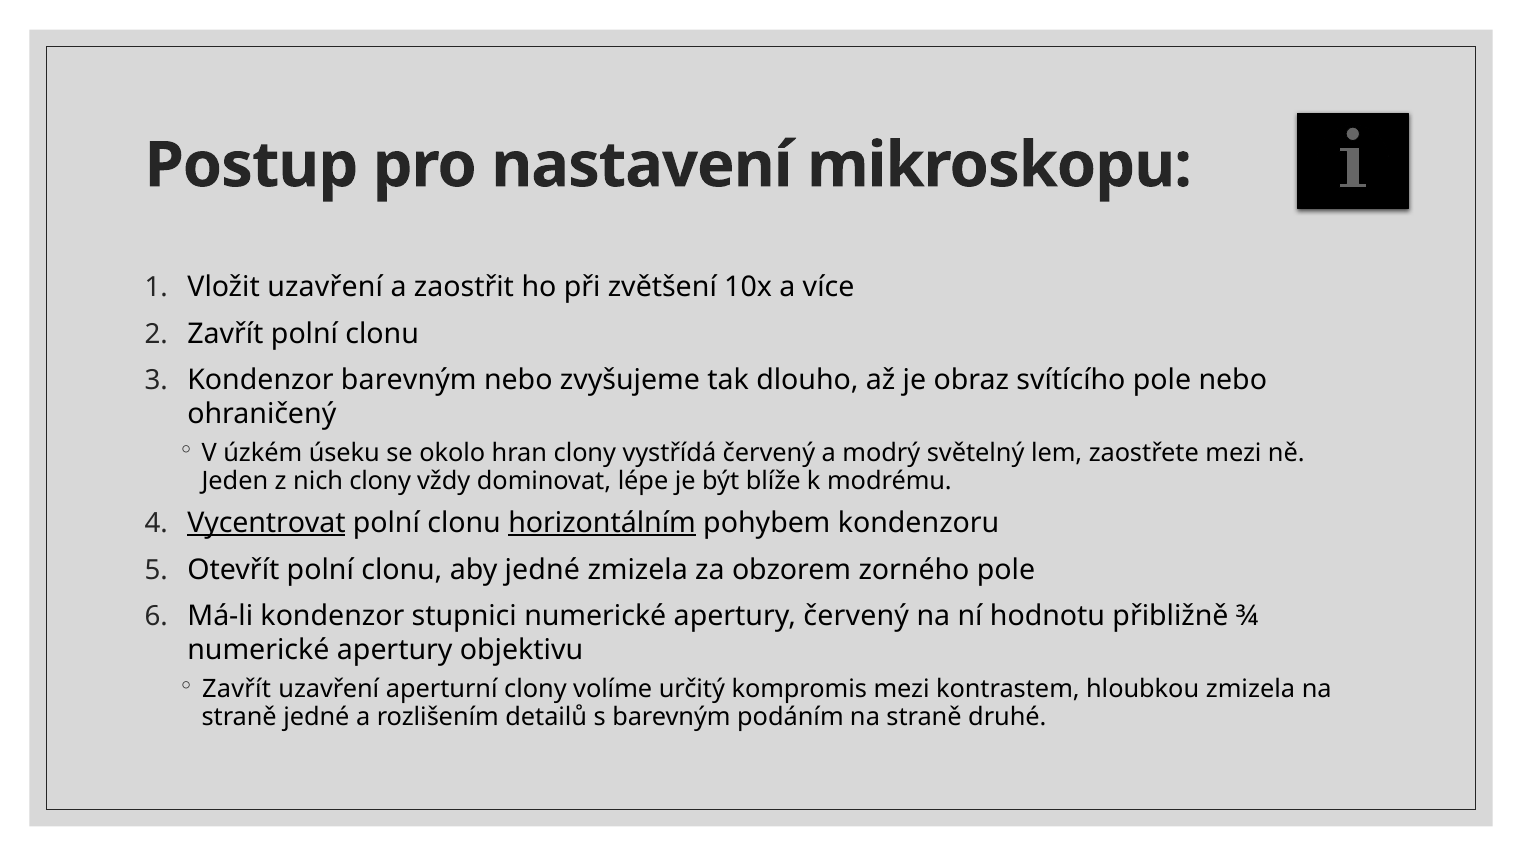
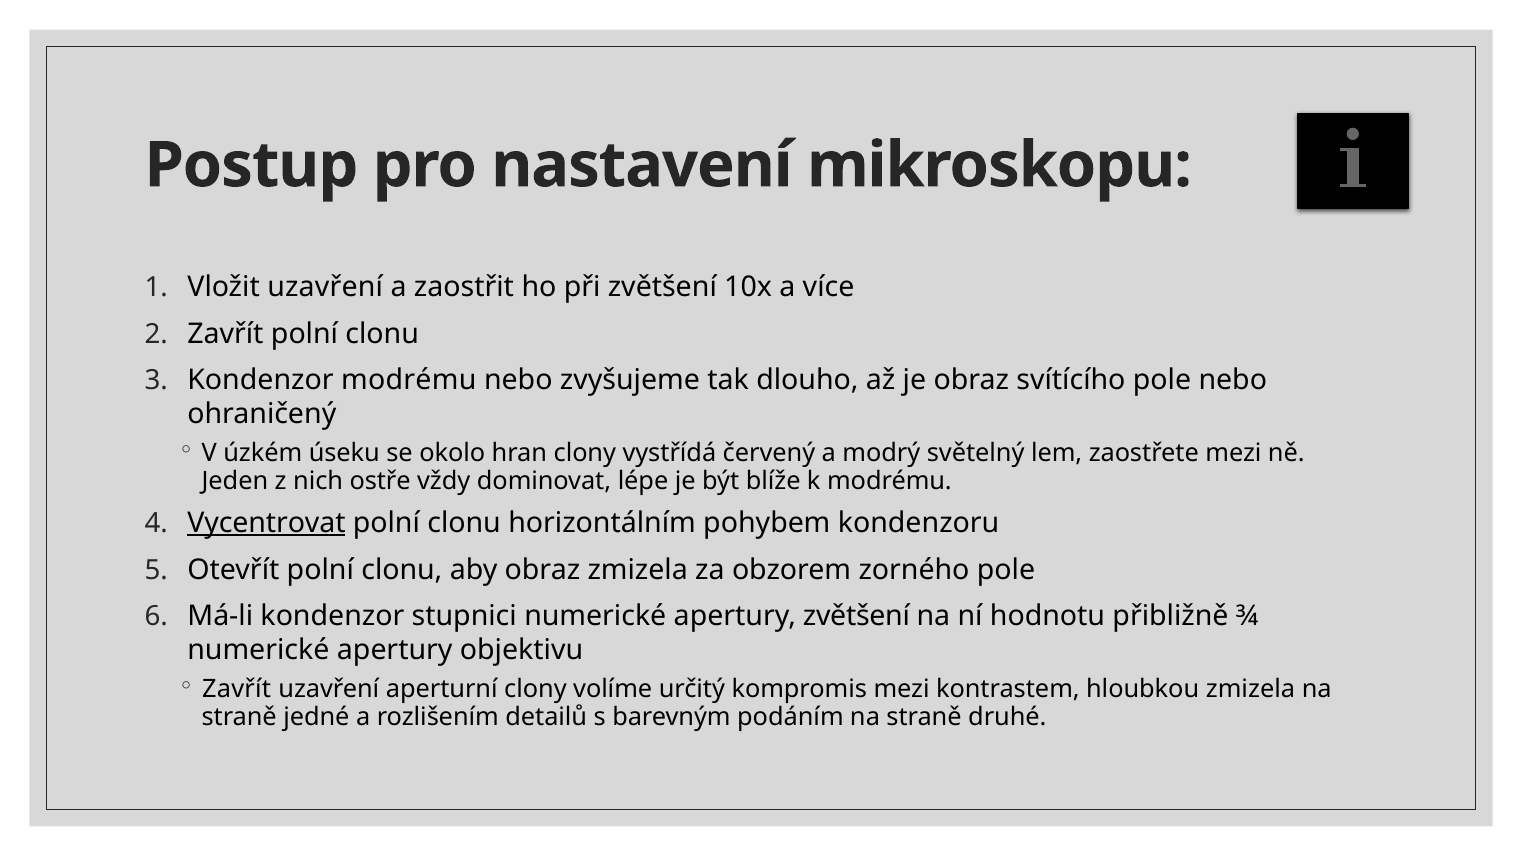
Kondenzor barevným: barevným -> modrému (409, 380)
nich clony: clony -> ostře (380, 481)
horizontálním underline: present -> none (602, 523)
aby jedné: jedné -> obraz (542, 570)
apertury červený: červený -> zvětšení (856, 616)
